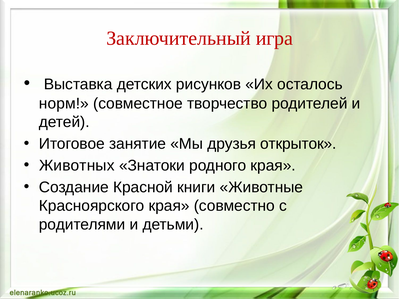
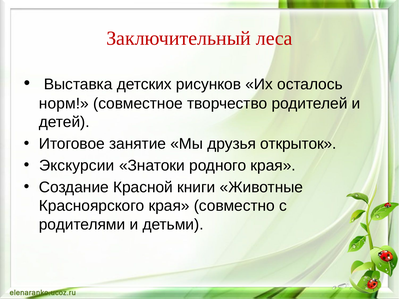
игра: игра -> леса (274, 38)
Животных: Животных -> Экскурсии (77, 166)
